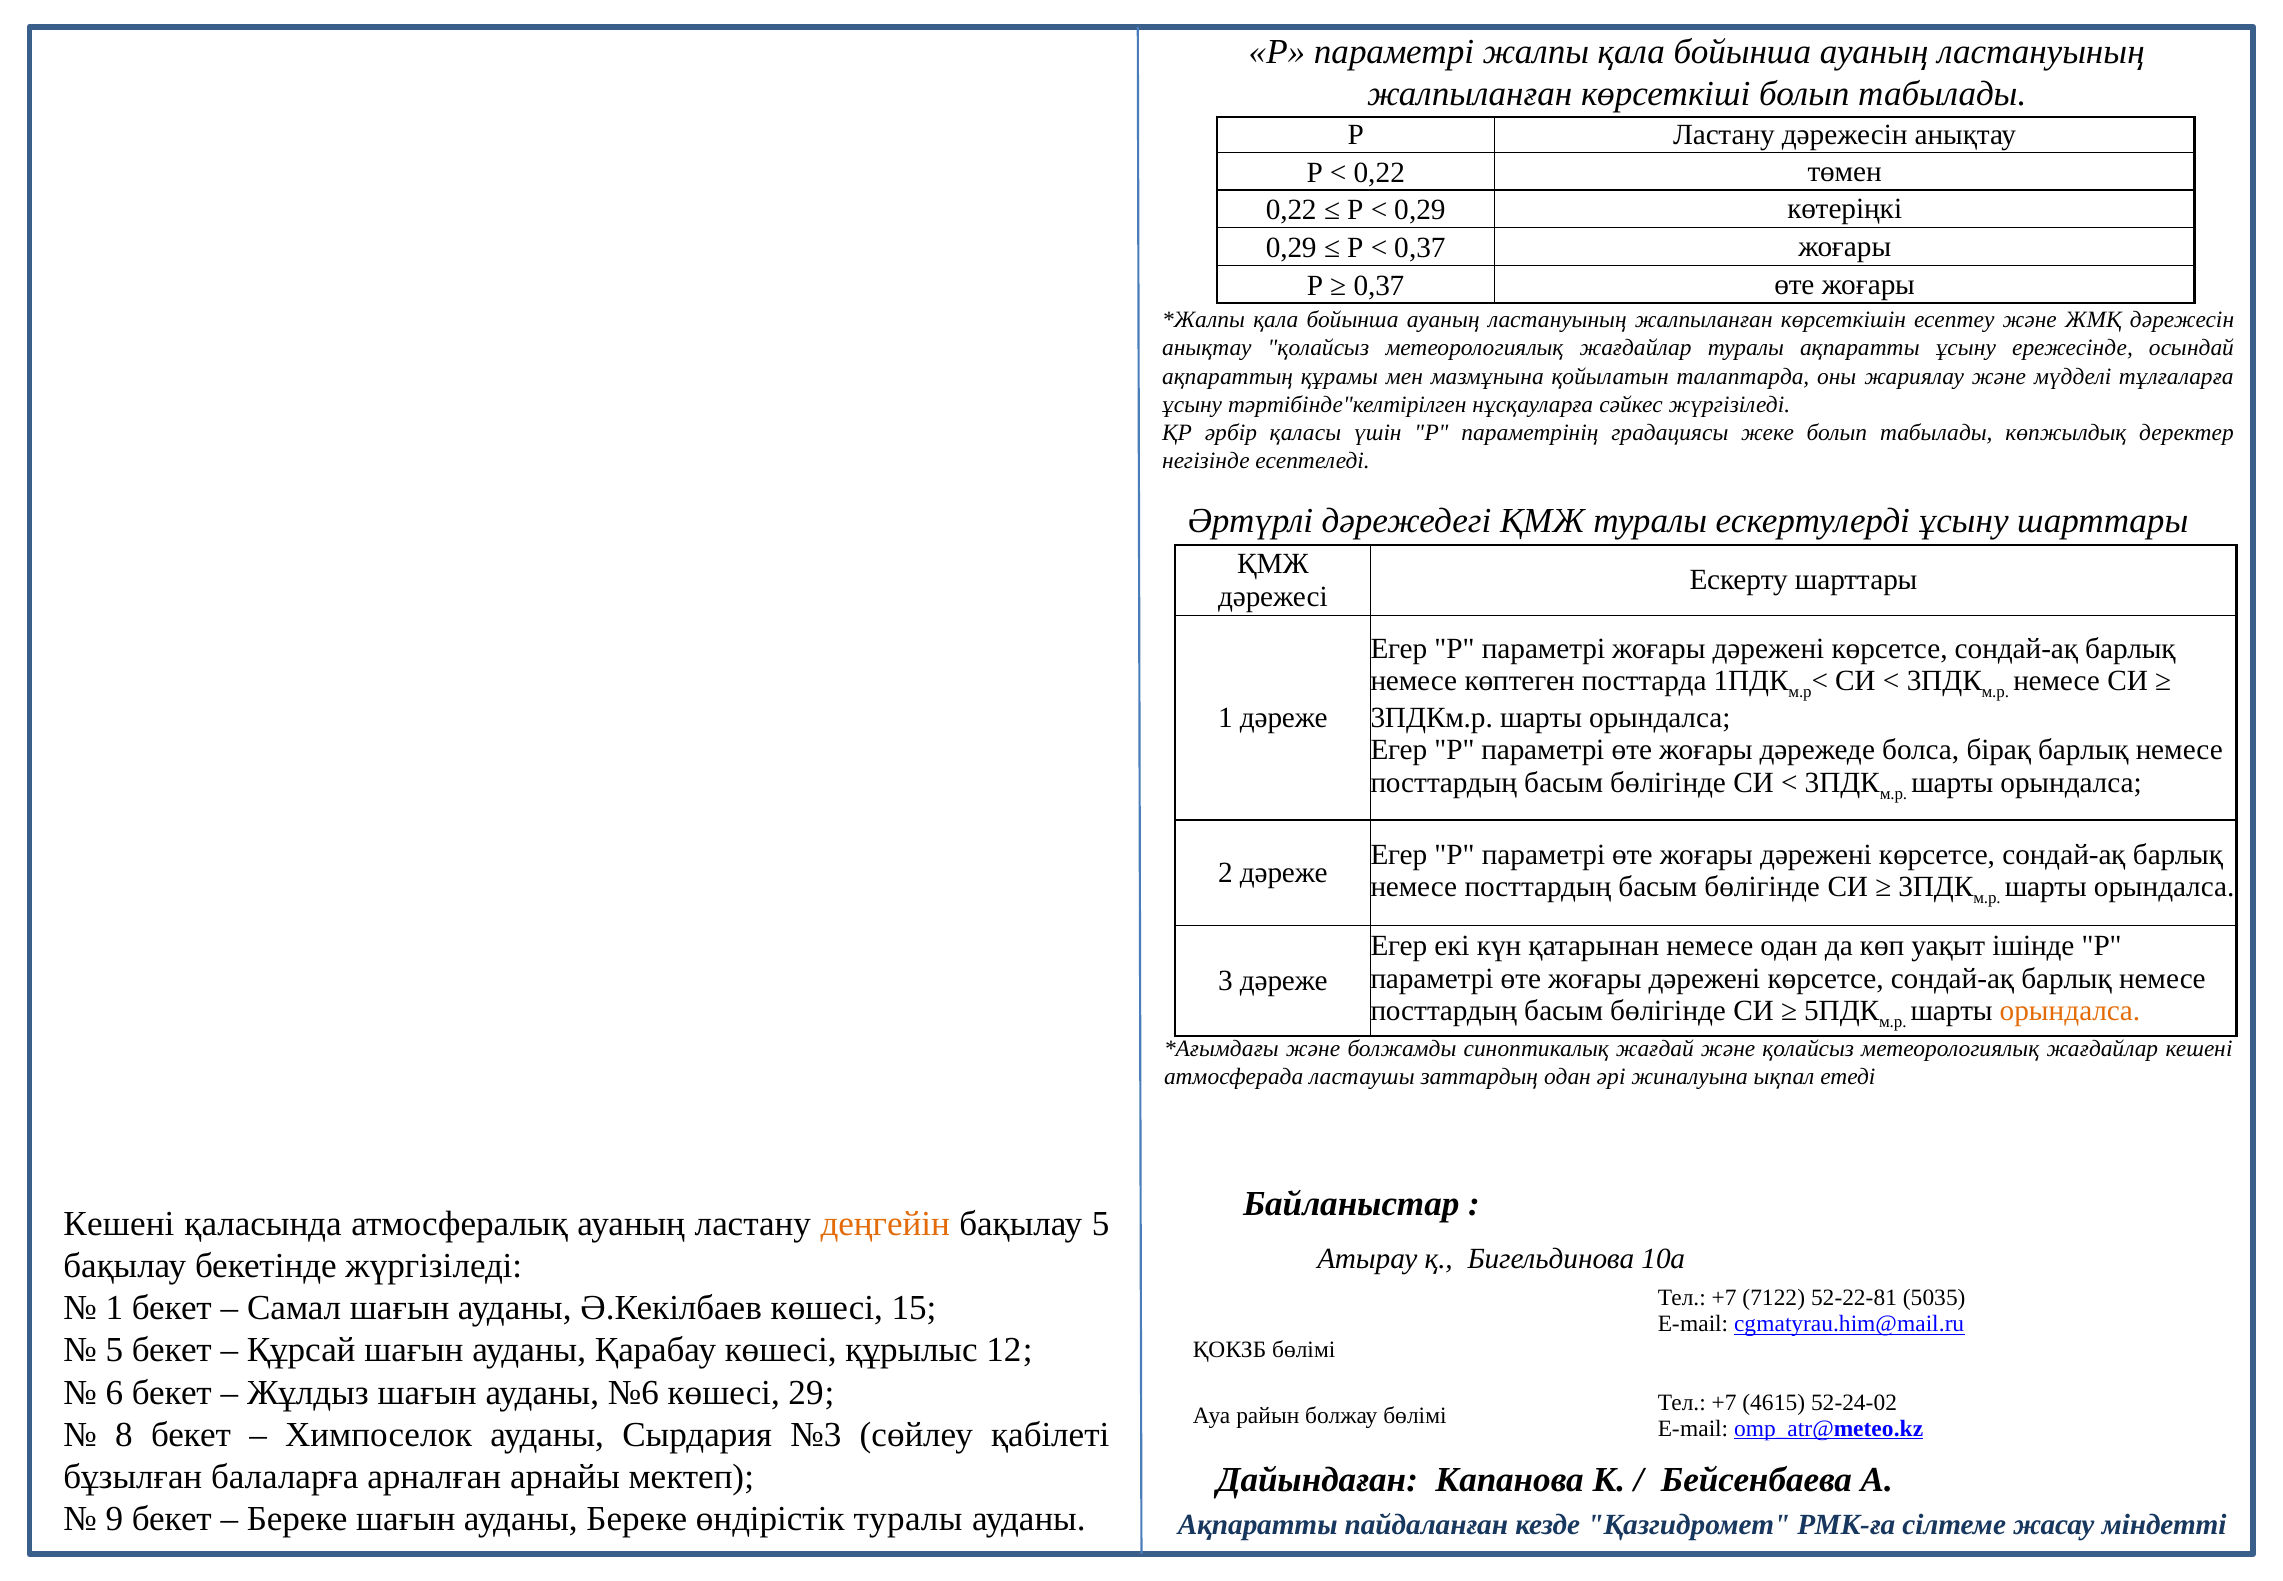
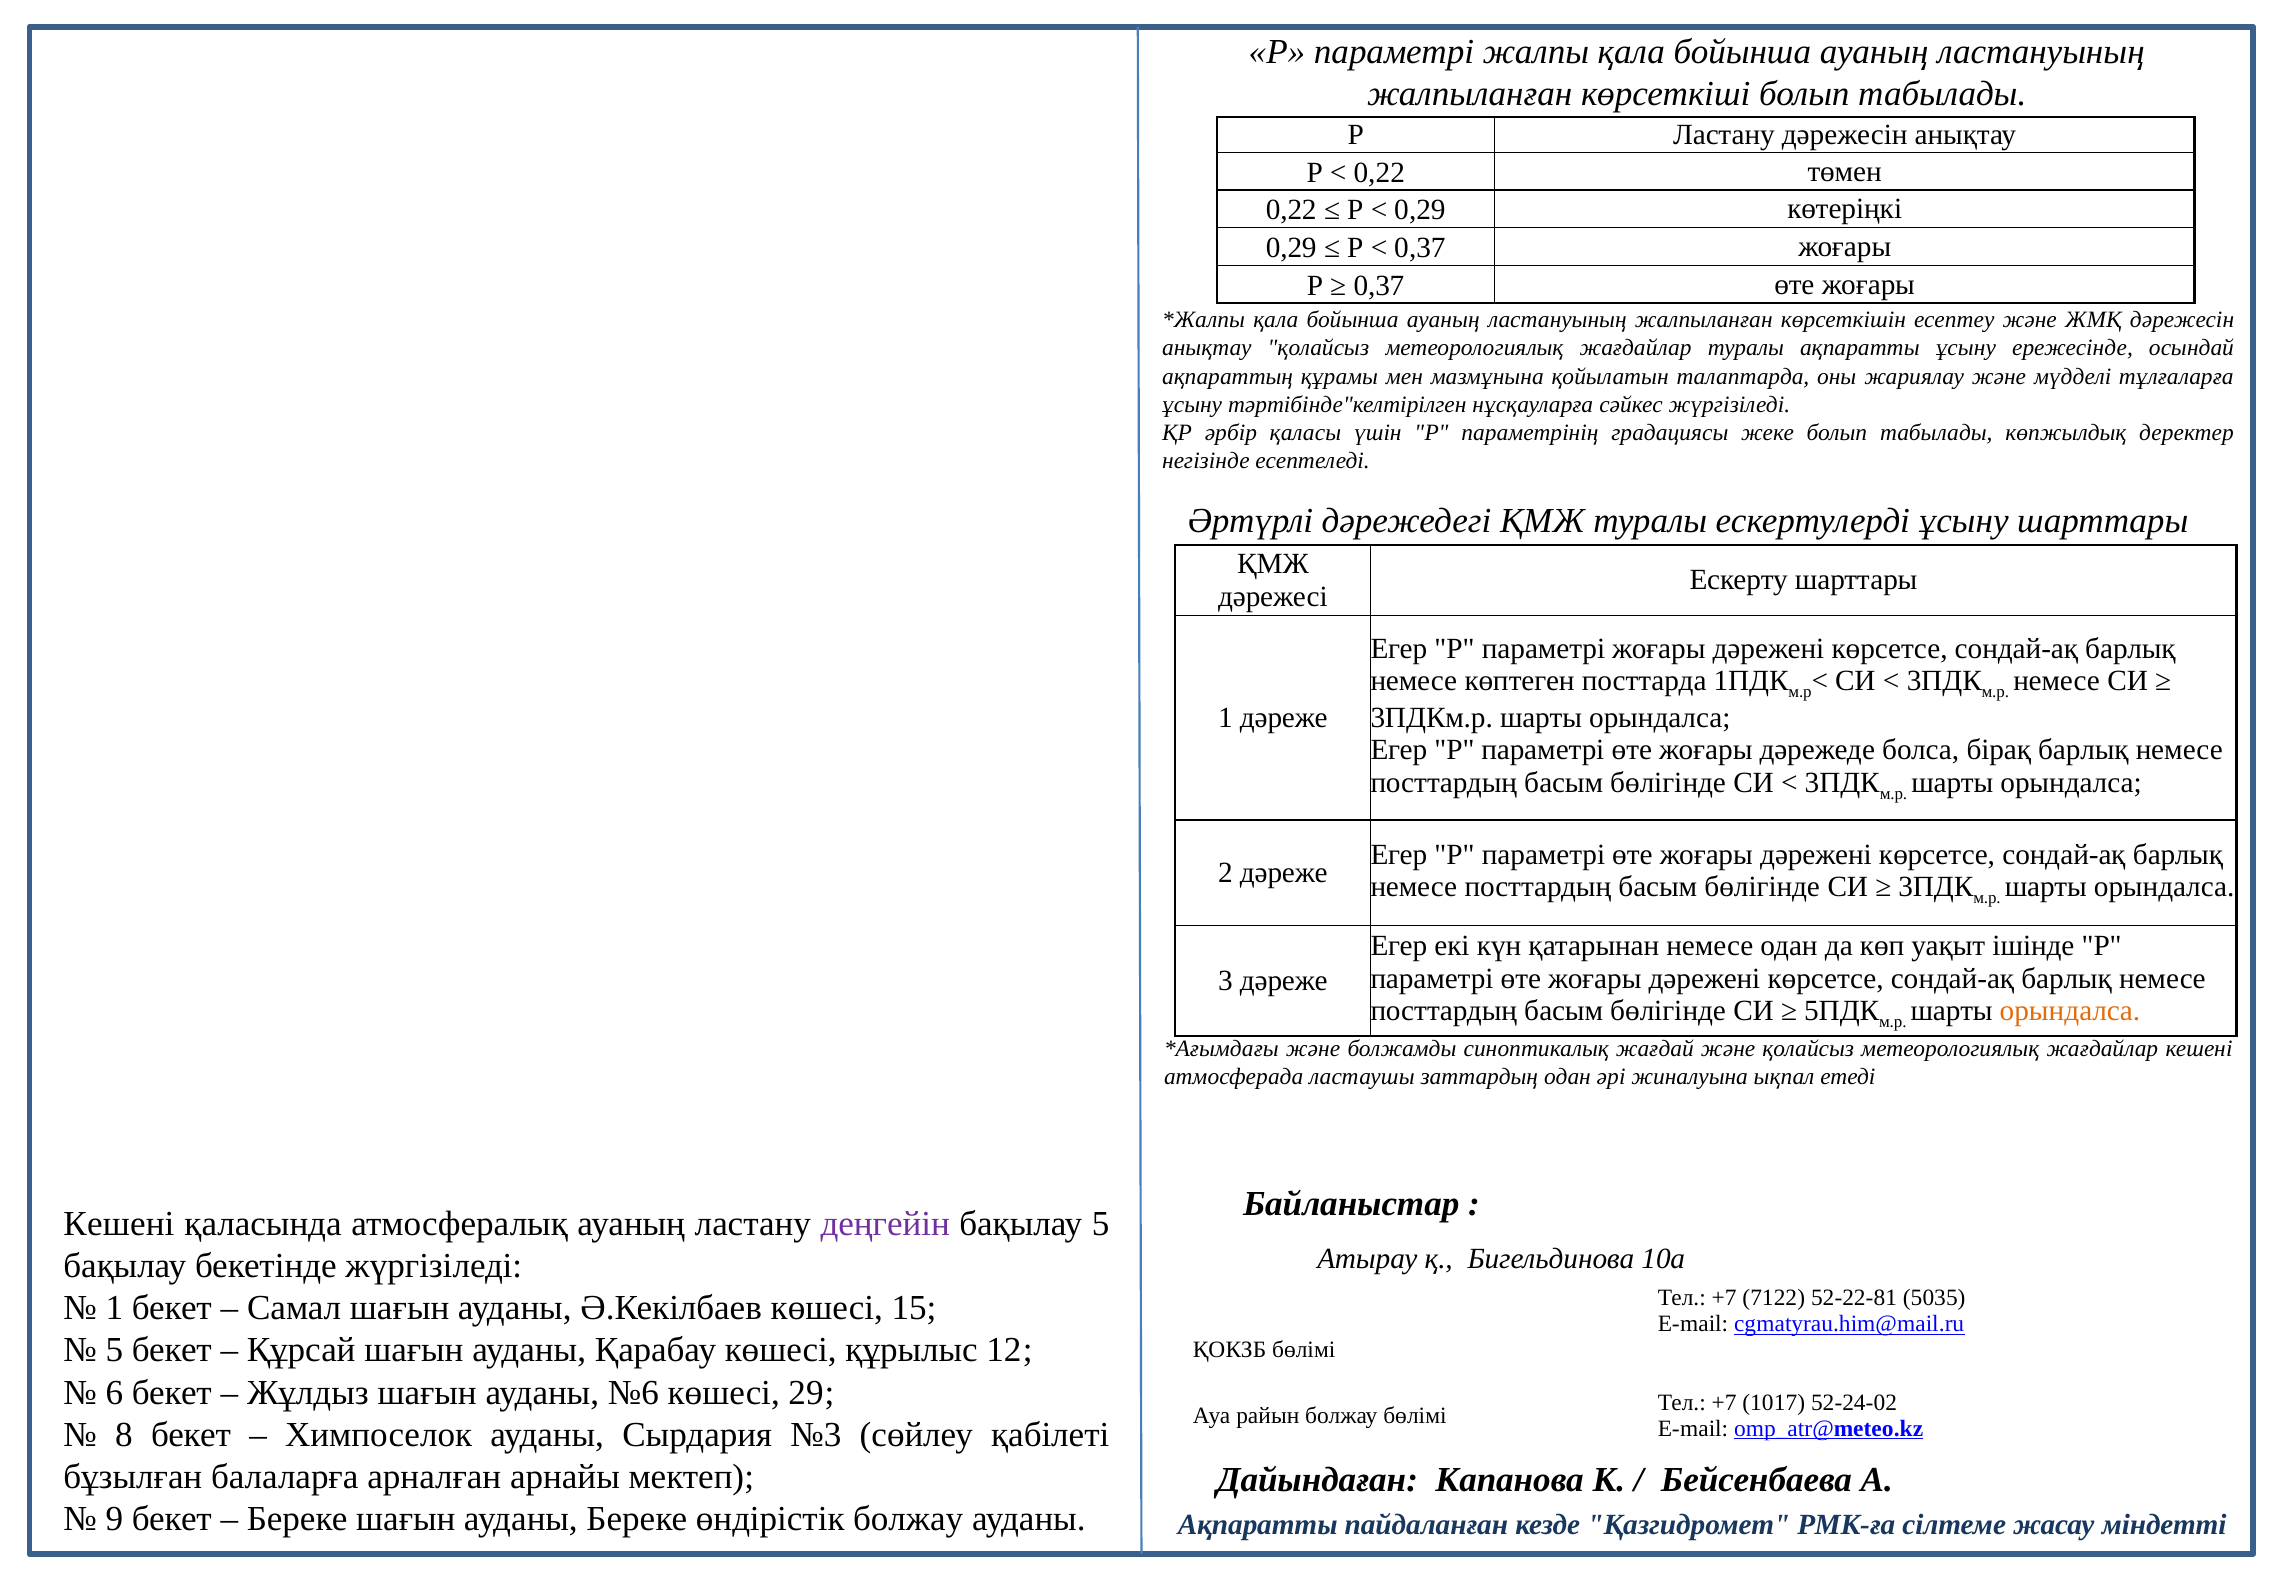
деңгейін colour: orange -> purple (885, 1224)
4615: 4615 -> 1017 (1774, 1402)
өндірістік туралы: туралы -> болжау (908, 1519)
